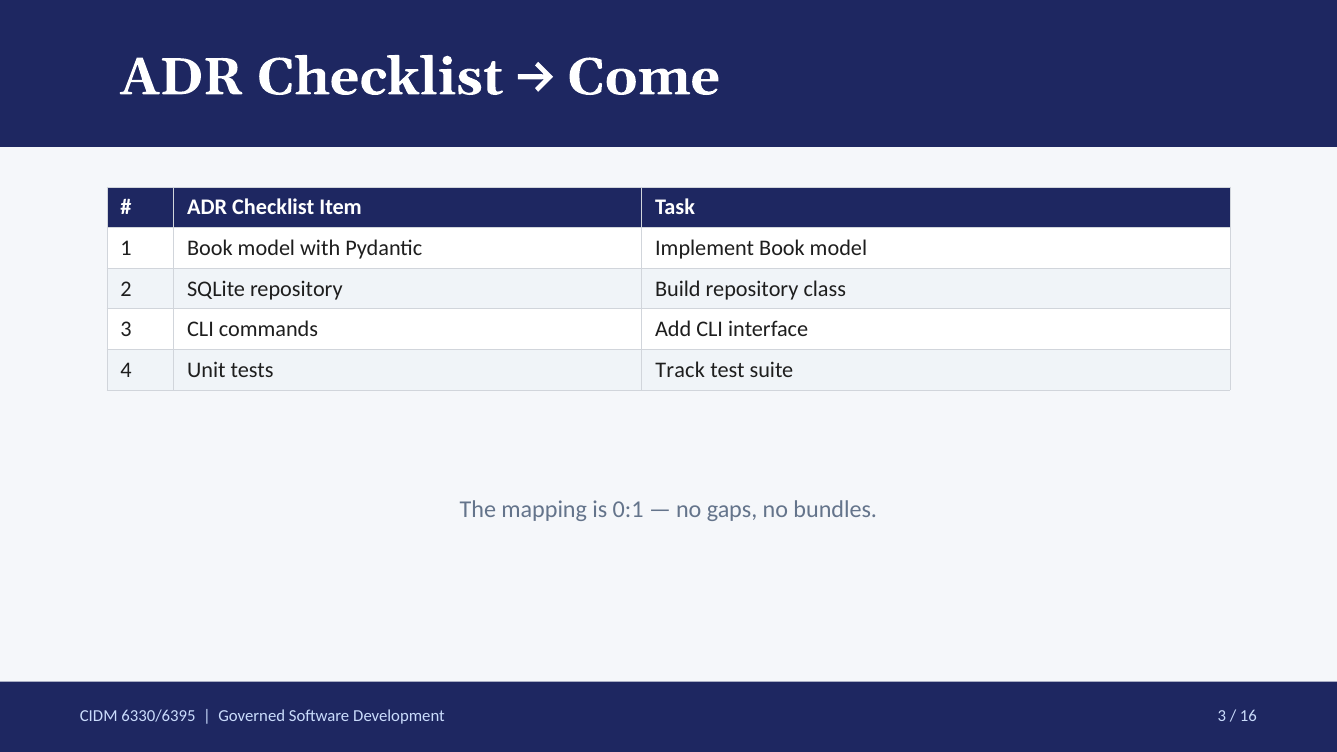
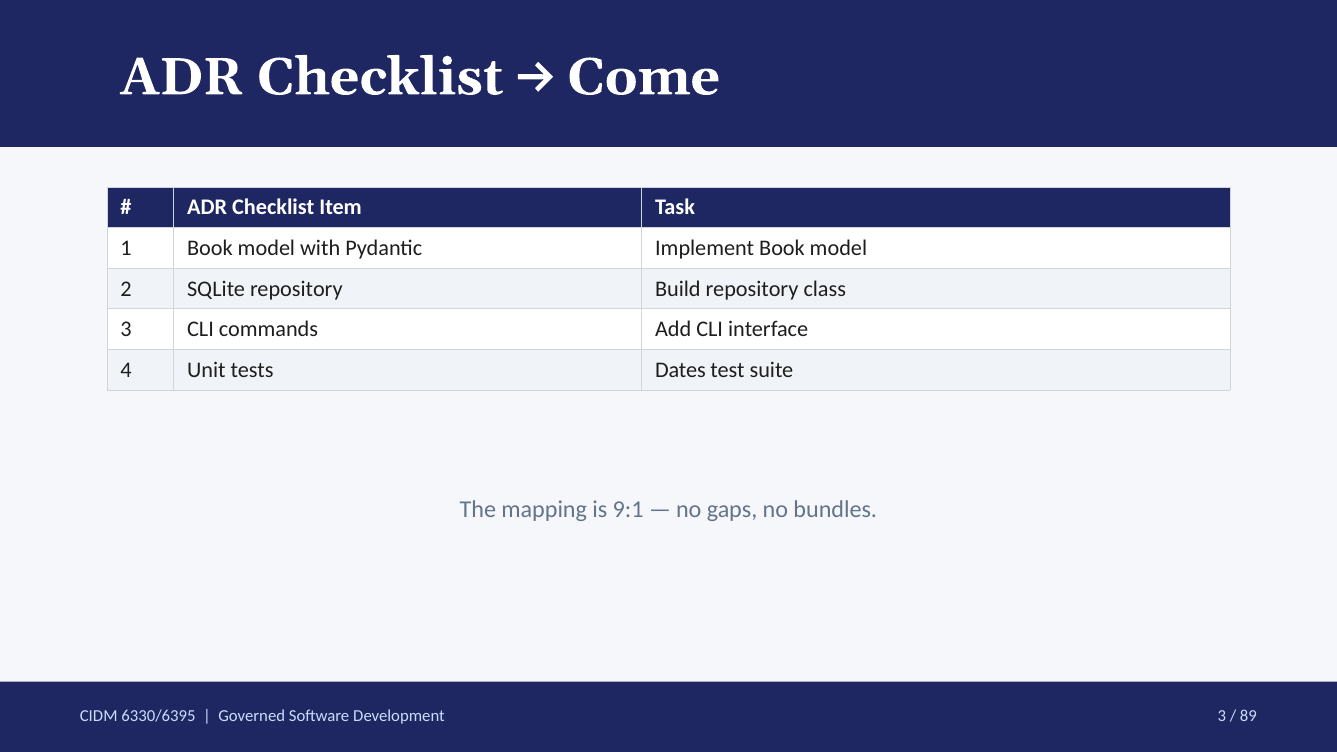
Track: Track -> Dates (680, 370)
0:1: 0:1 -> 9:1 (628, 510)
16: 16 -> 89 (1248, 716)
